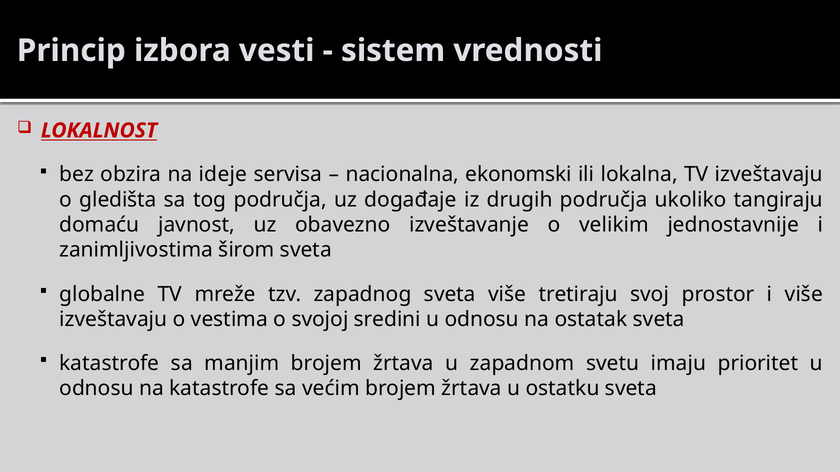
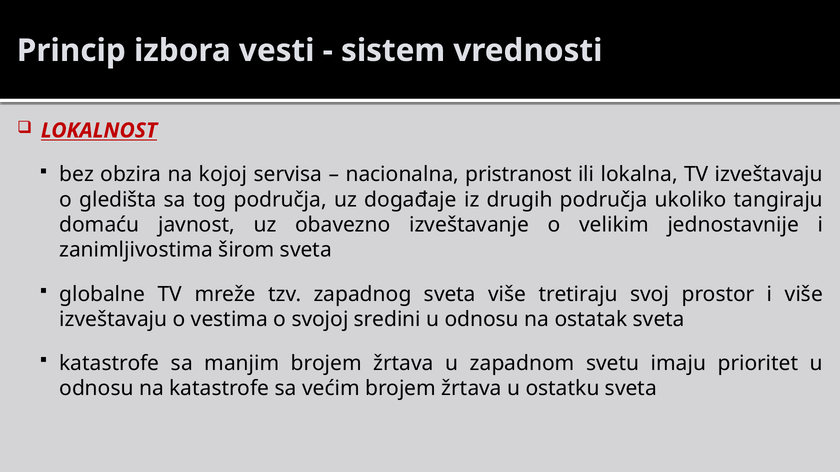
ideje: ideje -> kojoj (223, 175)
ekonomski: ekonomski -> pristranost (519, 175)
